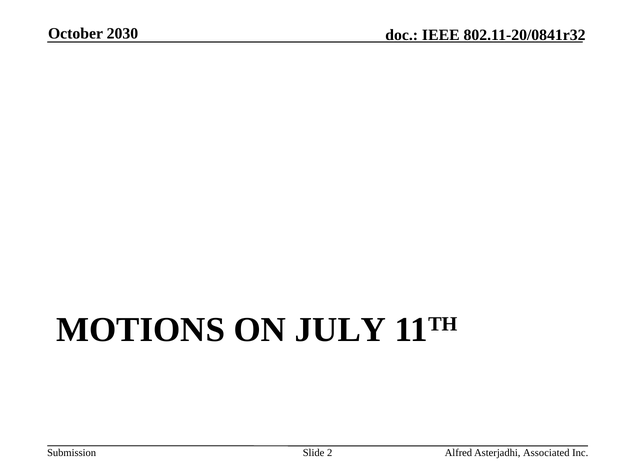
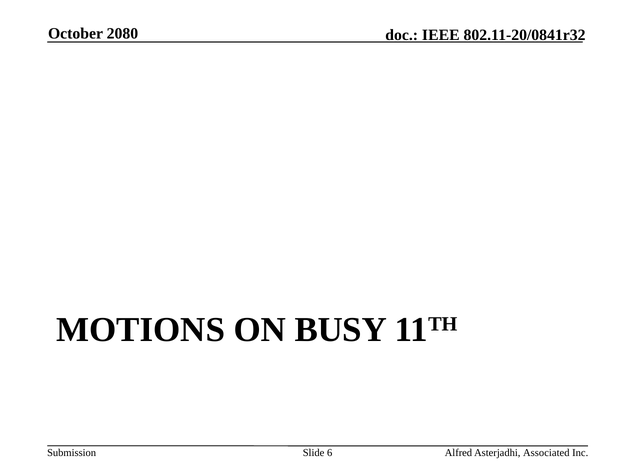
2030: 2030 -> 2080 (122, 33)
JULY: JULY -> BUSY (341, 330)
2: 2 -> 6 (330, 453)
